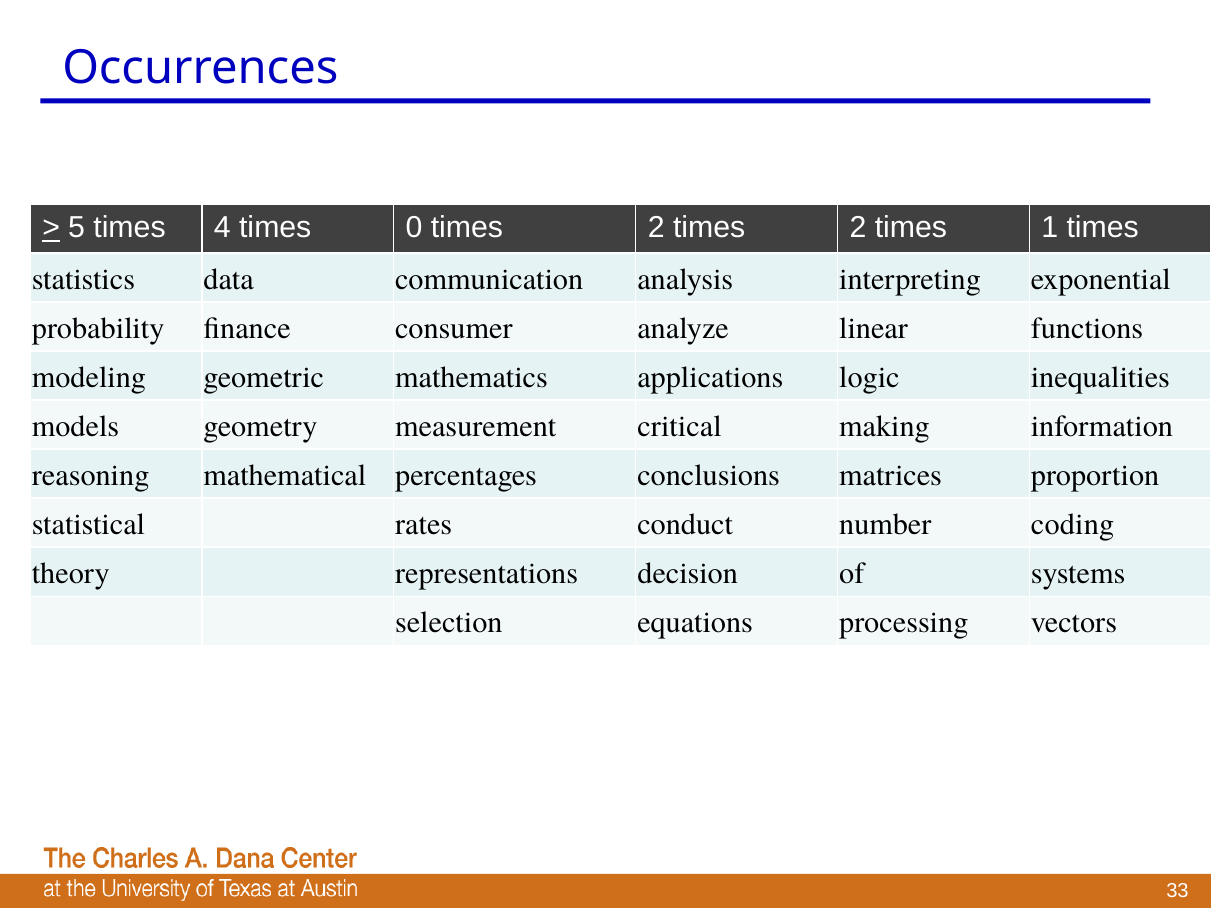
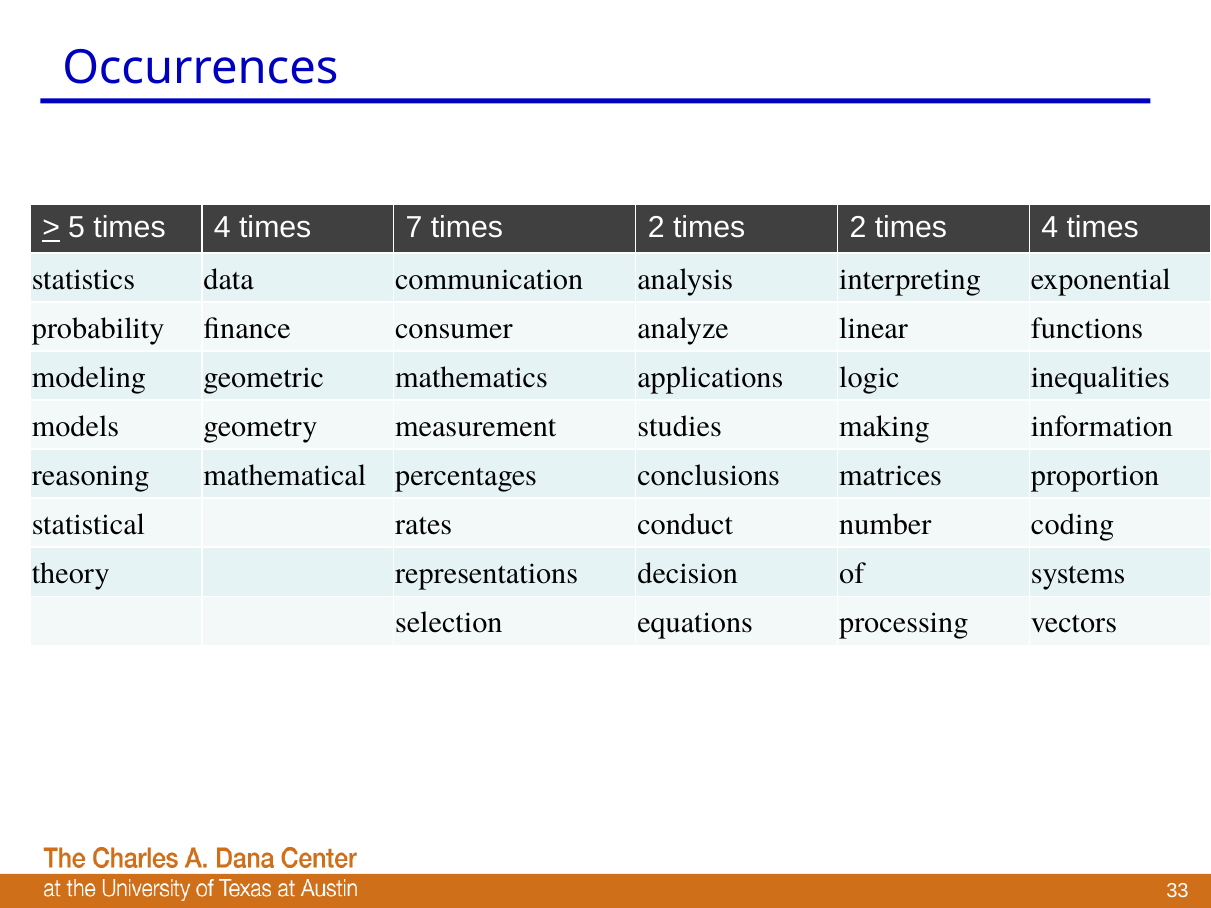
0: 0 -> 7 (414, 227)
2 times 1: 1 -> 4 (1050, 227)
critical: critical -> studies (680, 426)
